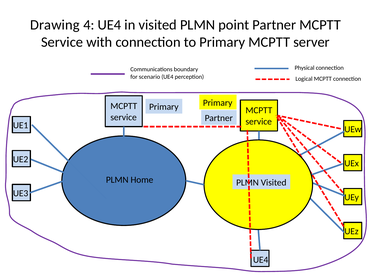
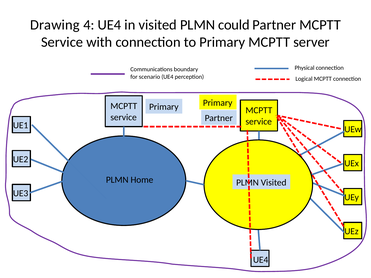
point: point -> could (234, 25)
